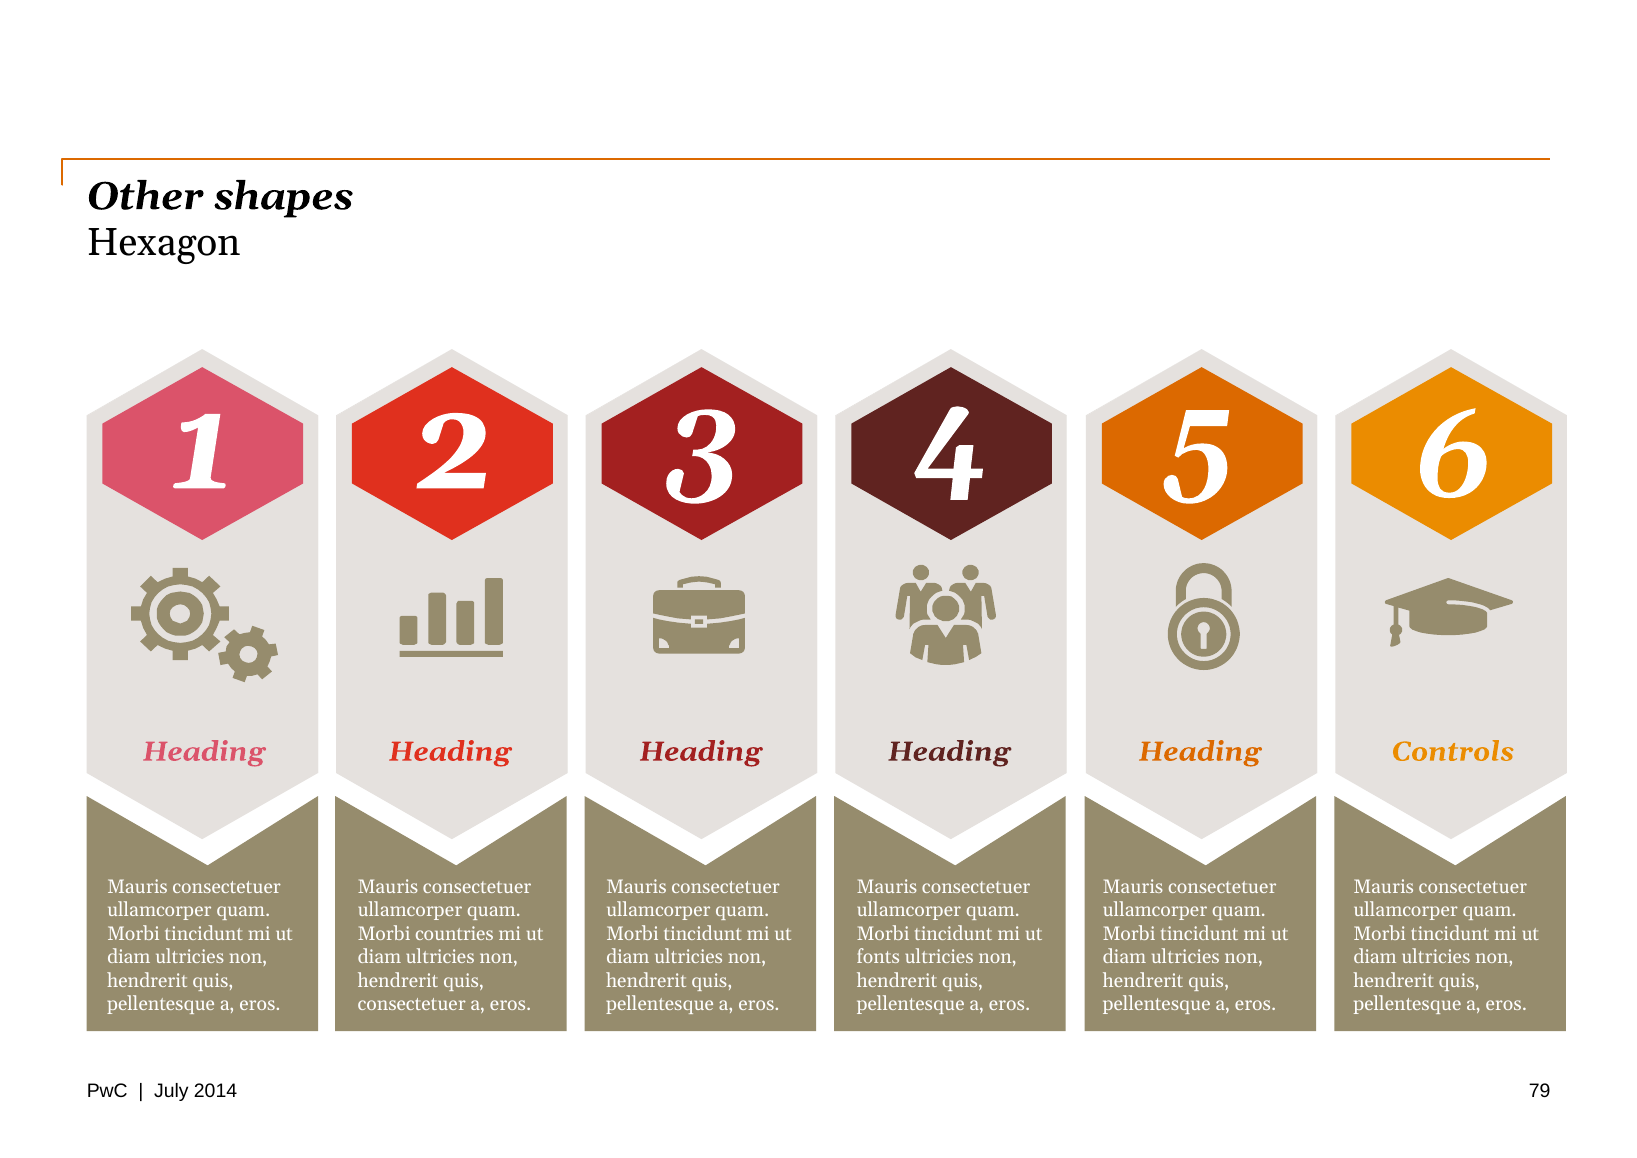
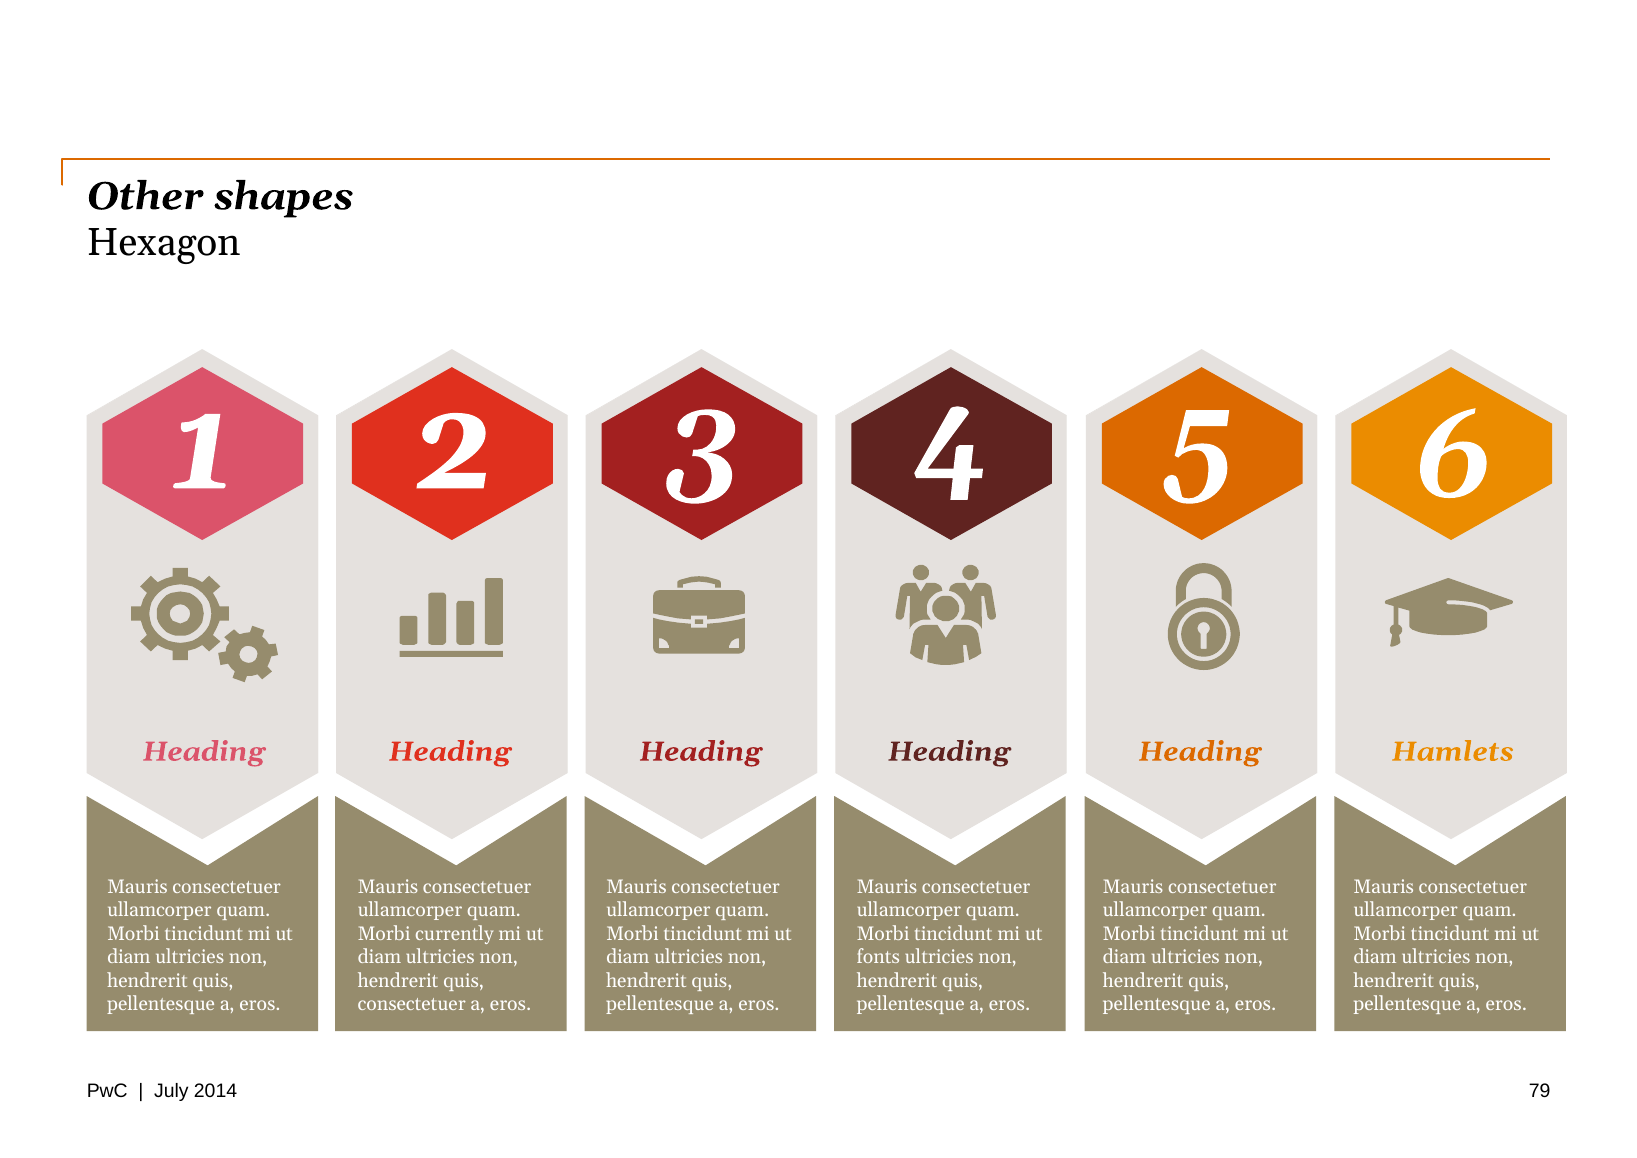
Controls: Controls -> Hamlets (1453, 751)
countries: countries -> currently (454, 934)
